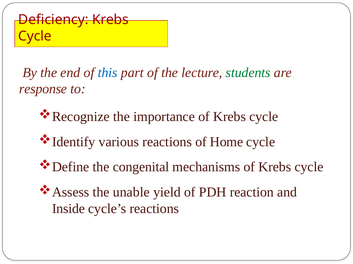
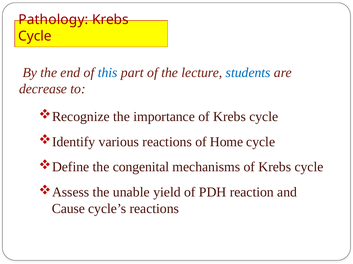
Deficiency: Deficiency -> Pathology (53, 20)
students colour: green -> blue (248, 73)
response: response -> decrease (43, 89)
Inside: Inside -> Cause (68, 209)
